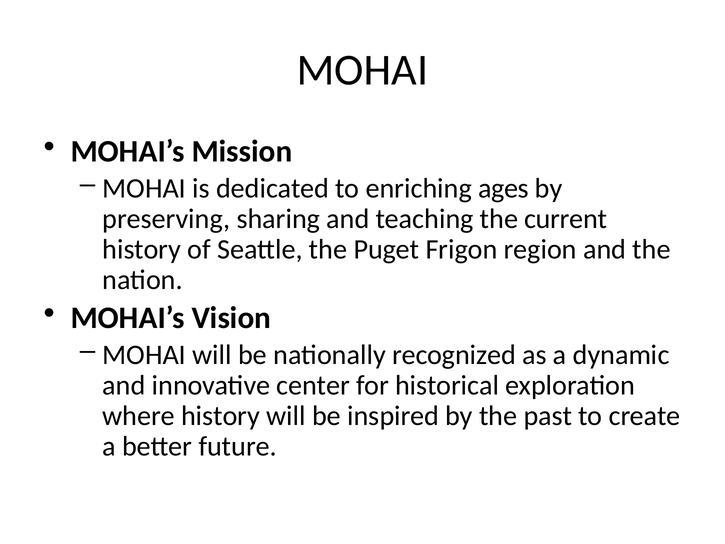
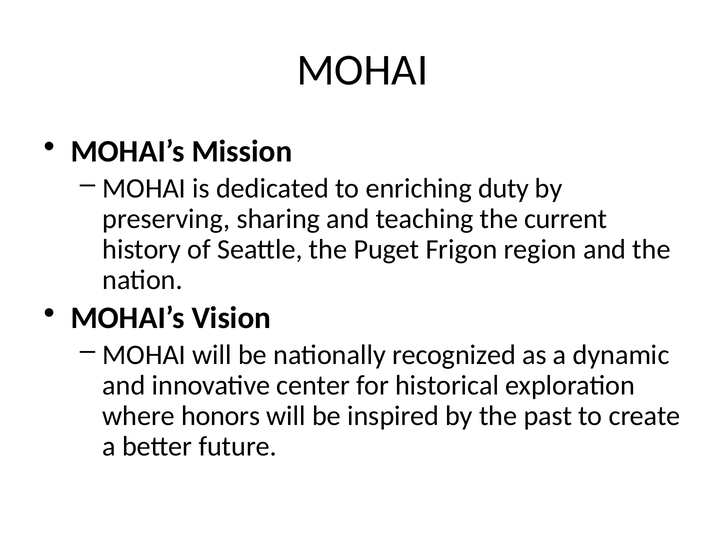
ages: ages -> duty (504, 188)
where history: history -> honors (221, 416)
